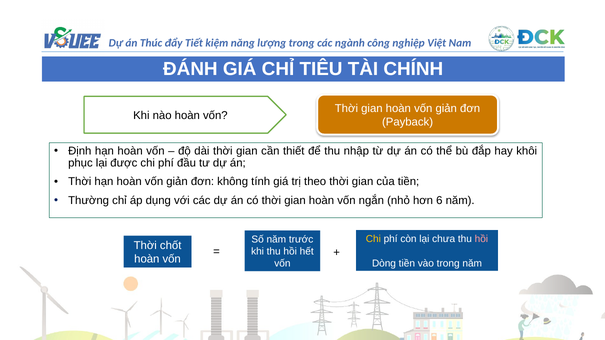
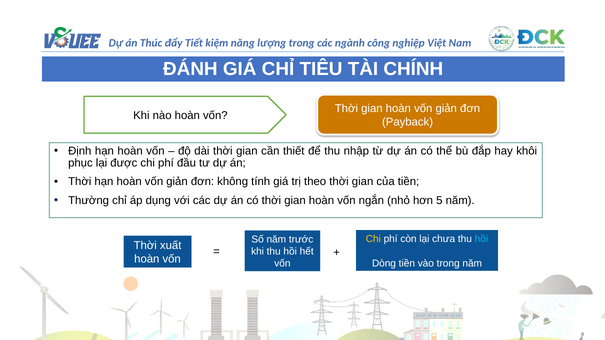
6: 6 -> 5 (439, 200)
hồi colour: pink -> light blue (481, 239)
chốt: chốt -> xuất (171, 246)
